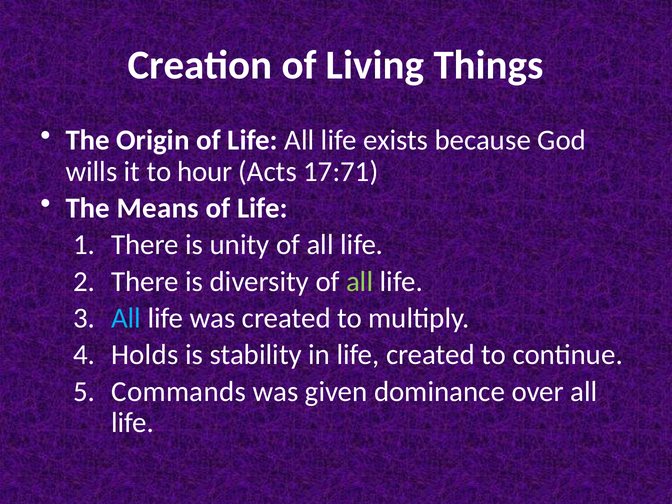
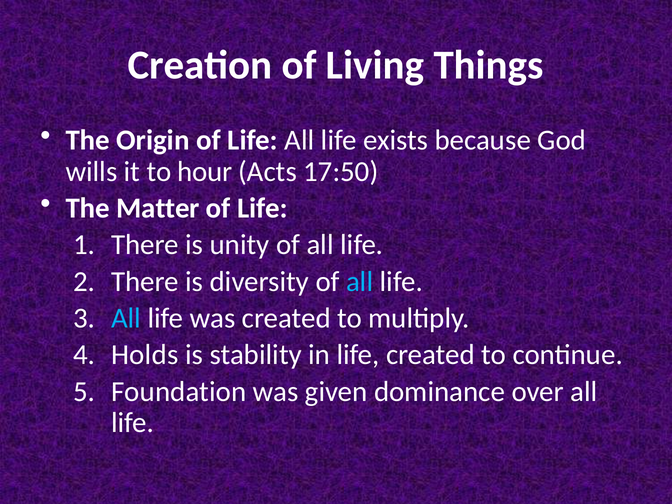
17:71: 17:71 -> 17:50 (341, 172)
Means: Means -> Matter (158, 208)
all colour: light green -> light blue (360, 282)
Commands: Commands -> Foundation (179, 391)
